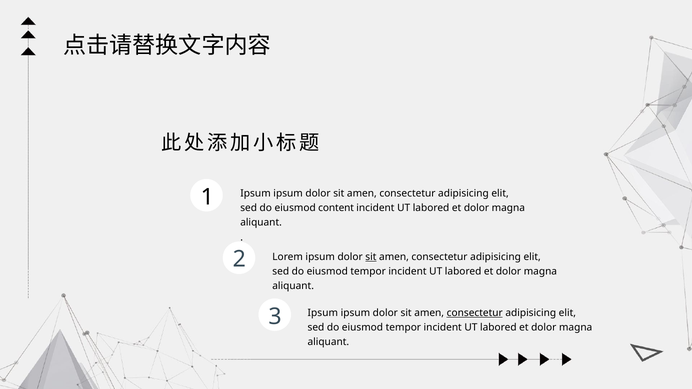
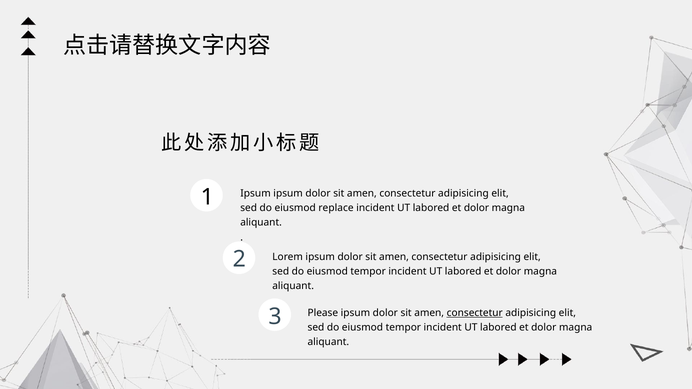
content: content -> replace (336, 208)
sit underline: present -> none (371, 257)
Ipsum: Ipsum -> Please (323, 313)
